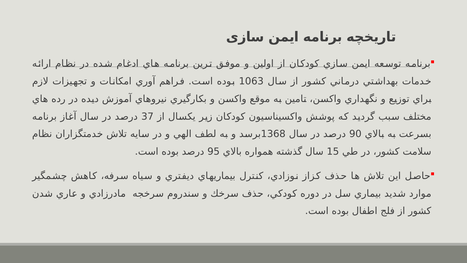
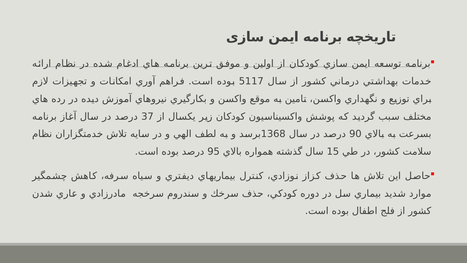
1063: 1063 -> 5117 (251, 81)
